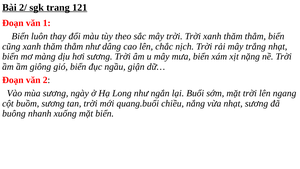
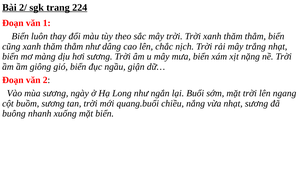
121: 121 -> 224 (80, 7)
